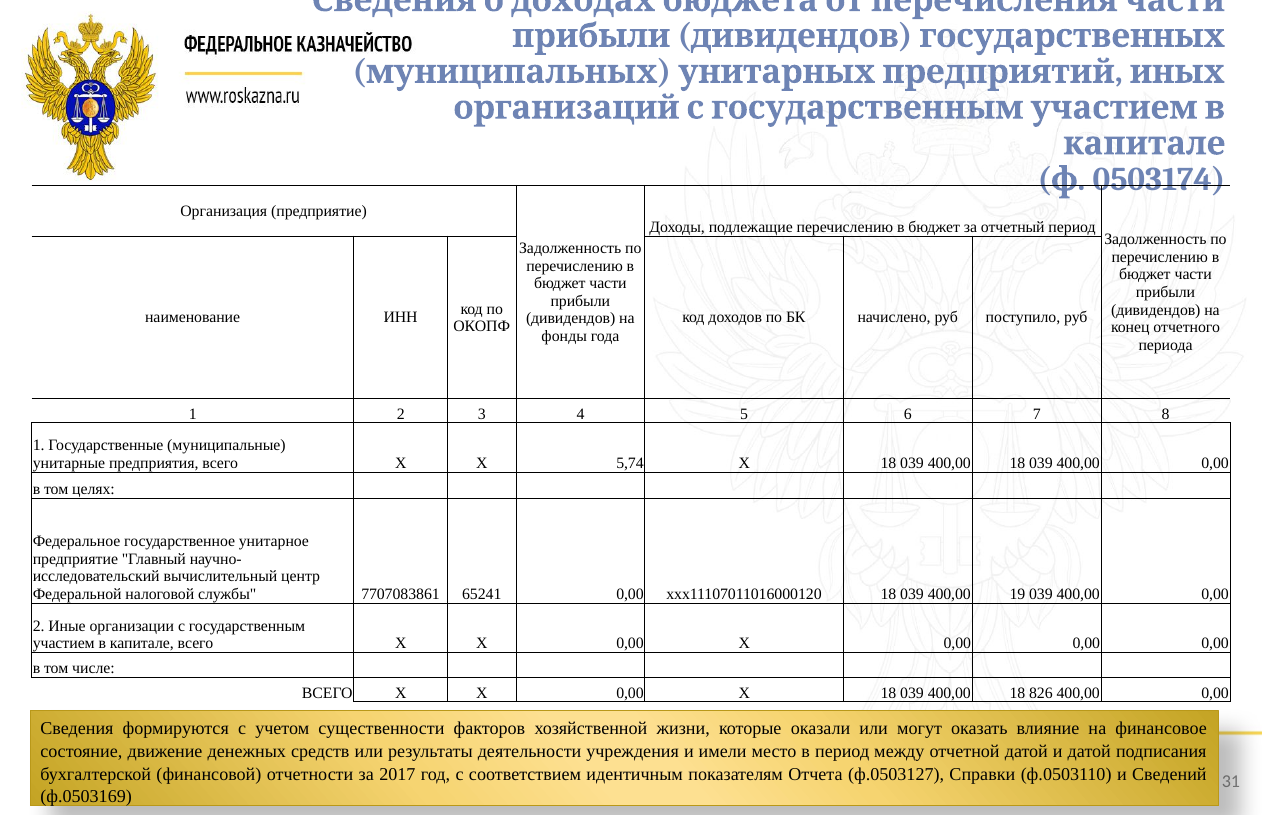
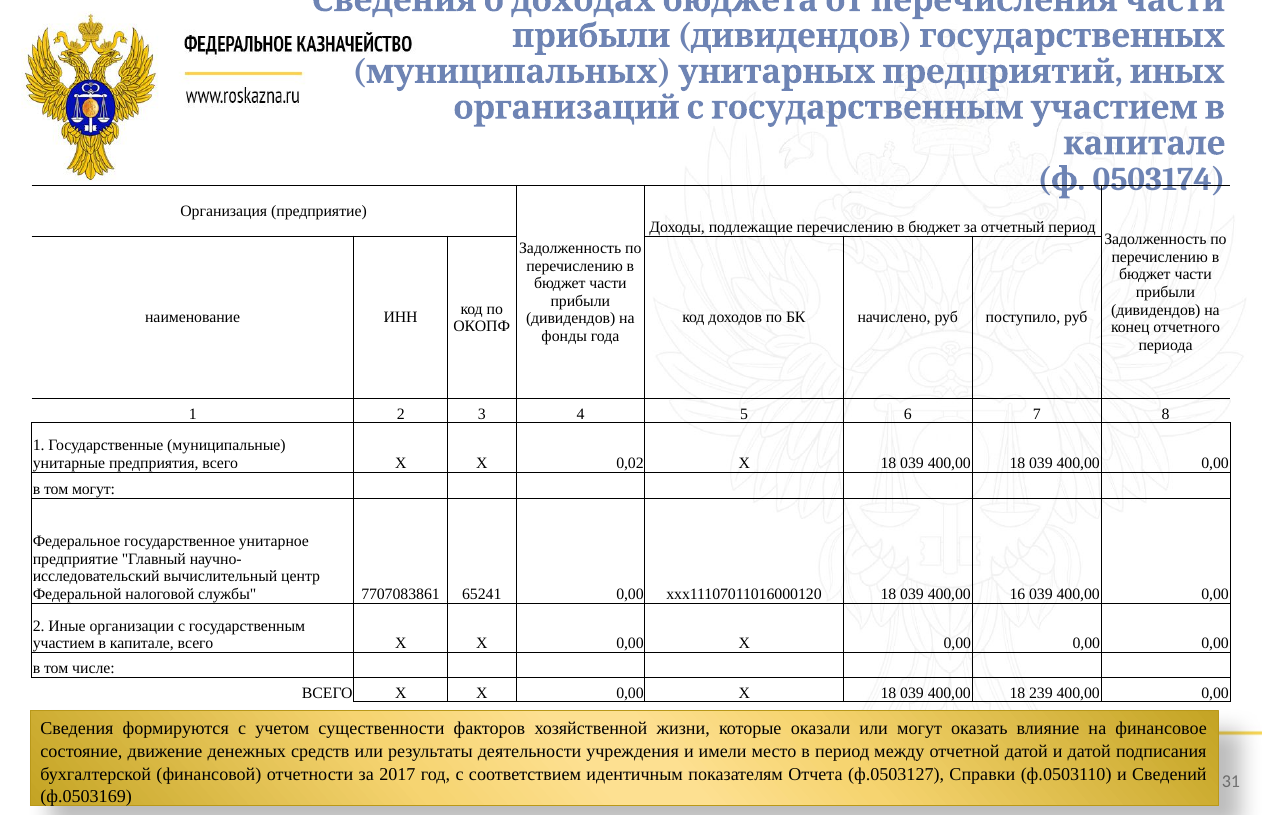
5,74: 5,74 -> 0,02 (630, 463)
том целях: целях -> могут (94, 489)
19: 19 -> 16 (1017, 594)
826: 826 -> 239 (1041, 693)
